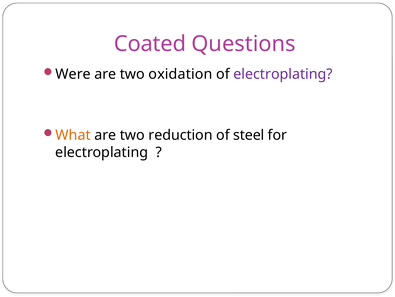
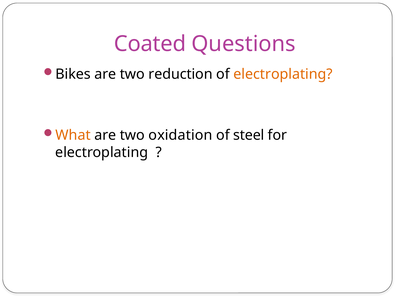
Were: Were -> Bikes (73, 74)
oxidation: oxidation -> reduction (181, 74)
electroplating colour: purple -> orange (283, 74)
reduction: reduction -> oxidation (180, 135)
